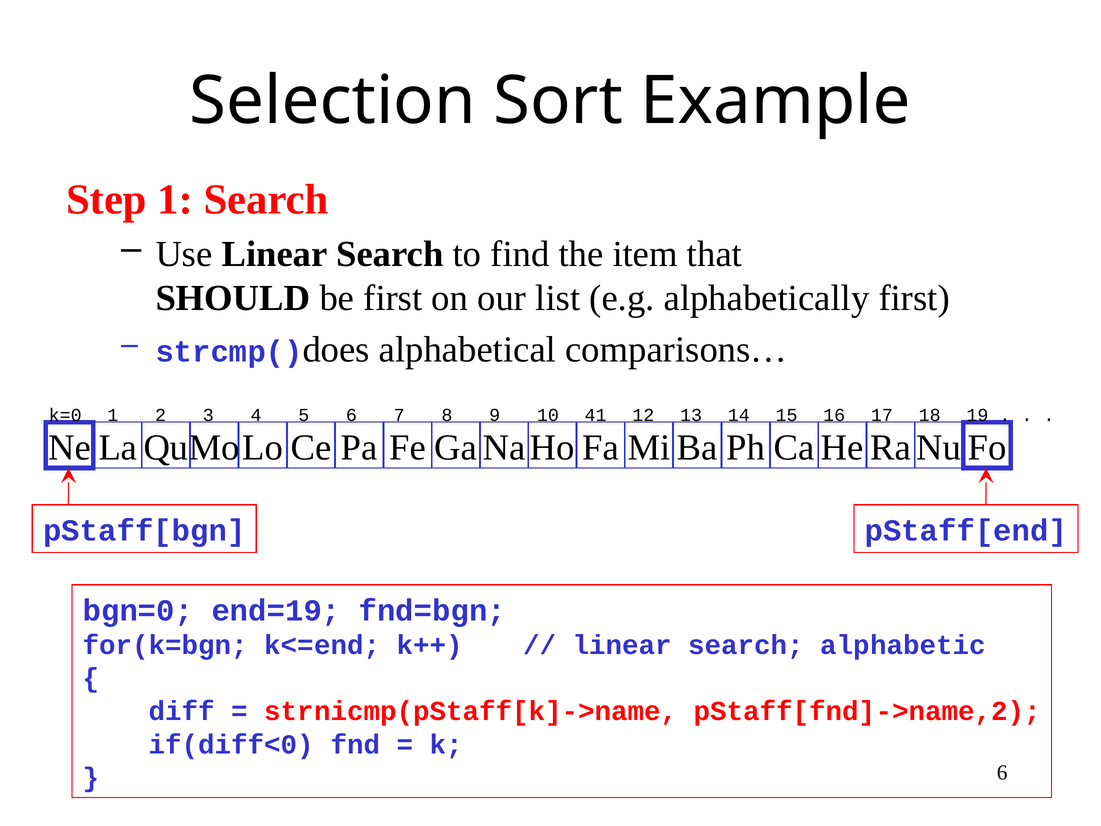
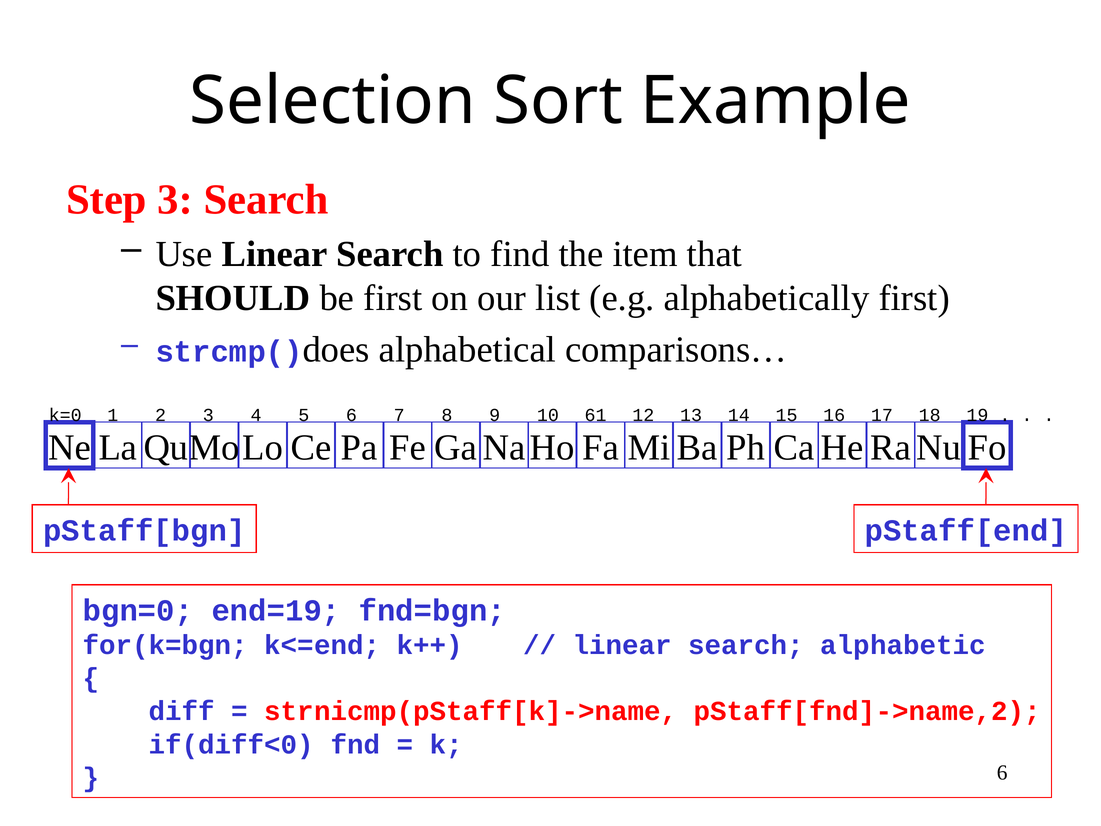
Step 1: 1 -> 3 (175, 199)
41: 41 -> 61 (596, 415)
